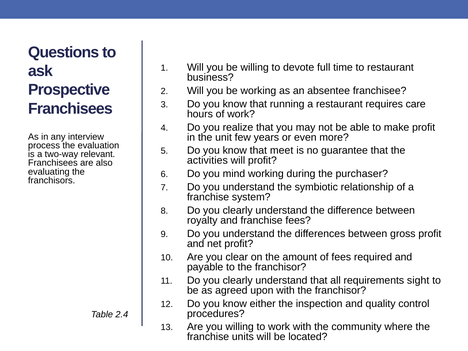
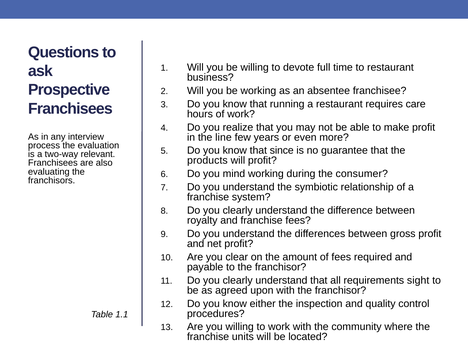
unit: unit -> line (223, 137)
meet: meet -> since (282, 151)
activities: activities -> products (207, 161)
purchaser: purchaser -> consumer (362, 174)
2.4: 2.4 -> 1.1 (122, 314)
